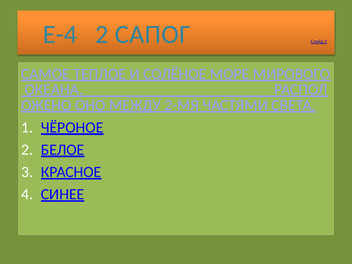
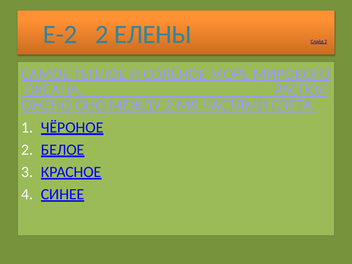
Е-4: Е-4 -> Е-2 (60, 34)
САПОГ: САПОГ -> ЕЛЕНЫ (153, 34)
